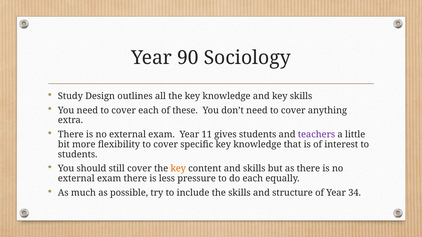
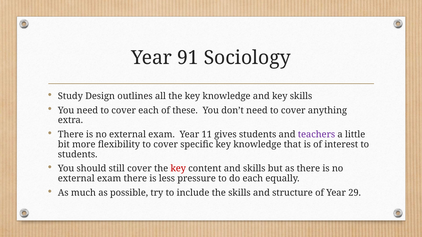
90: 90 -> 91 (188, 58)
key colour: orange -> red (178, 169)
34: 34 -> 29 (355, 193)
